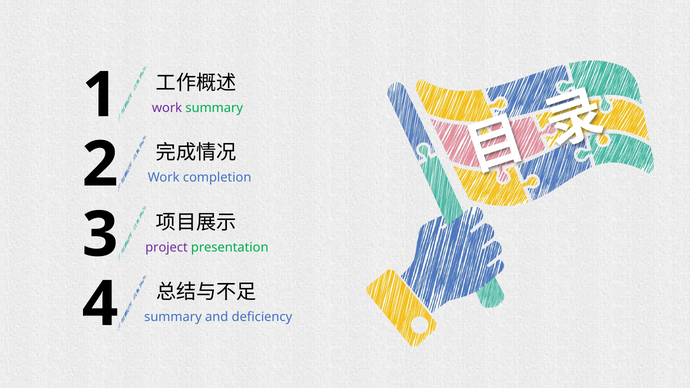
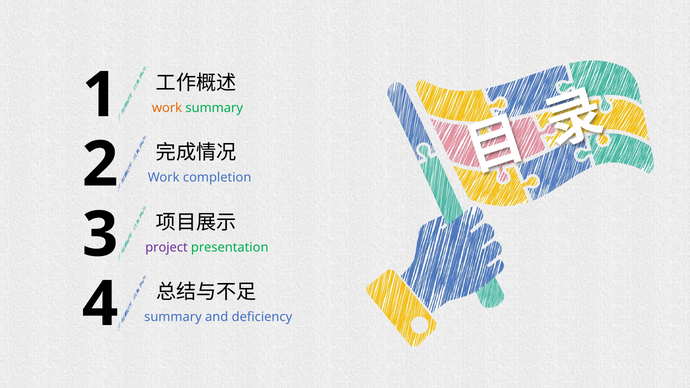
work colour: purple -> orange (167, 108)
